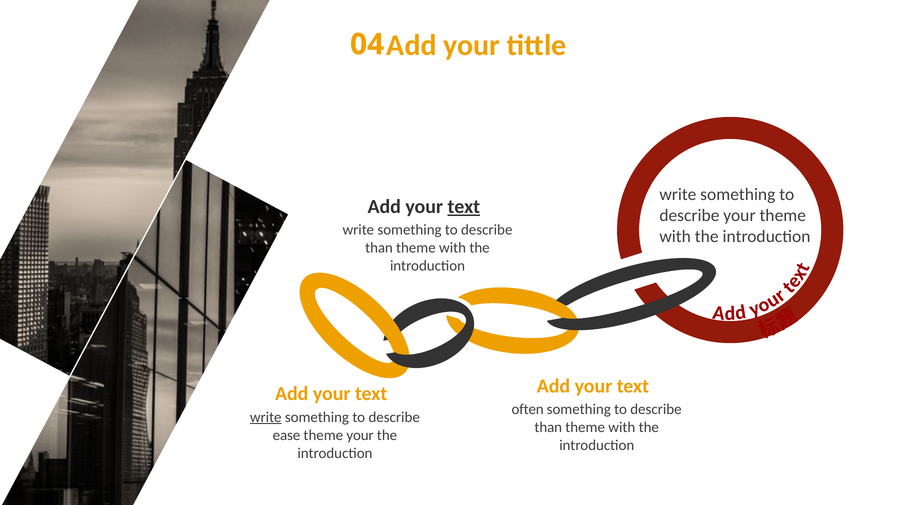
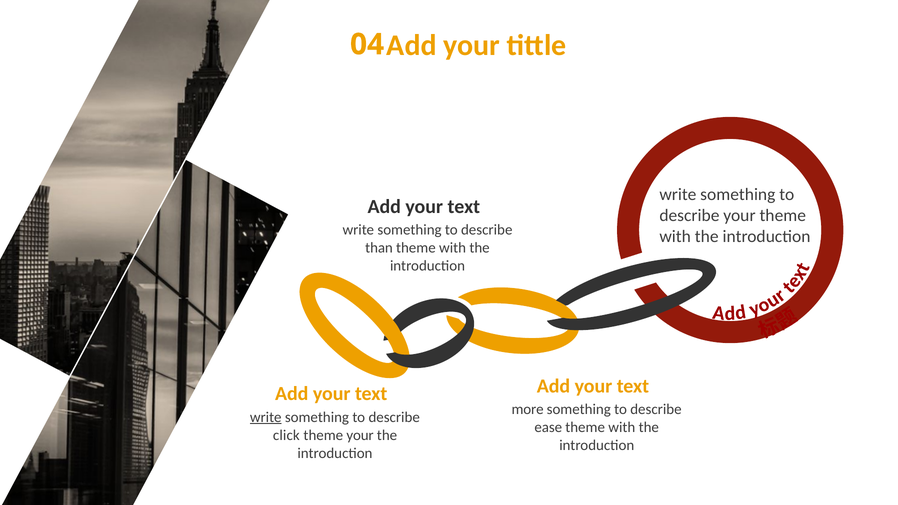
text underline: present -> none (464, 207)
often: often -> more (528, 409)
than: than -> ease (548, 427)
ease: ease -> click (286, 435)
